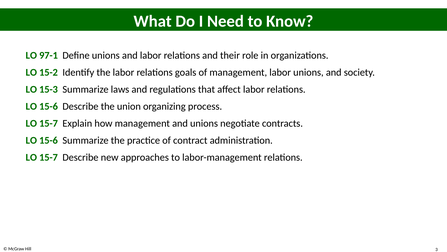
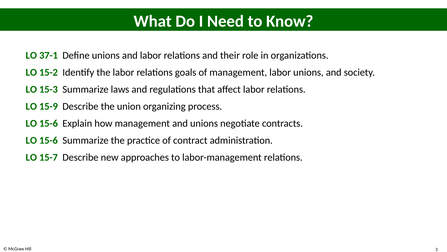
97-1: 97-1 -> 37-1 (49, 55)
15-6: 15-6 -> 15-9 (49, 106)
15-7: 15-7 -> 15-6 (49, 123)
